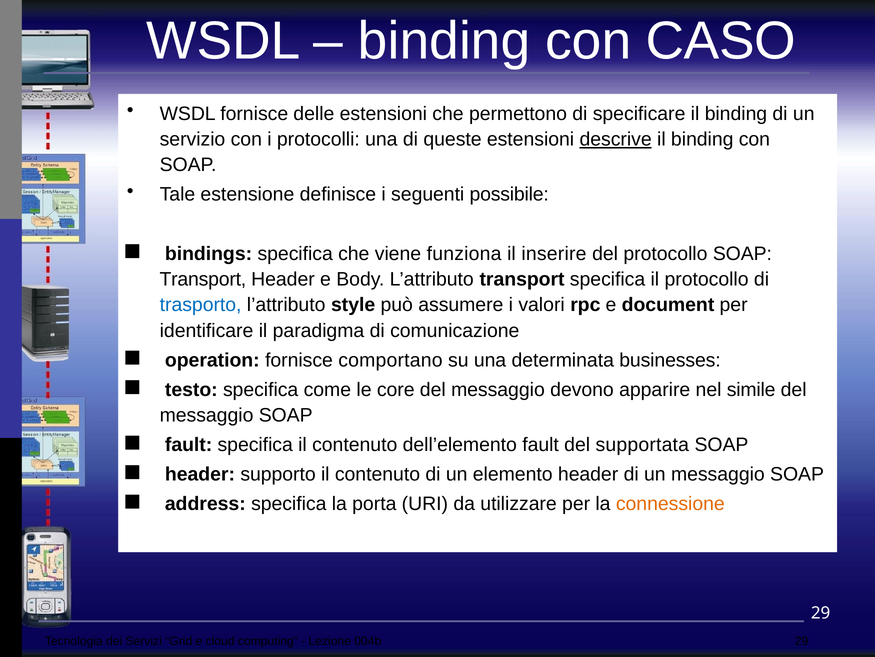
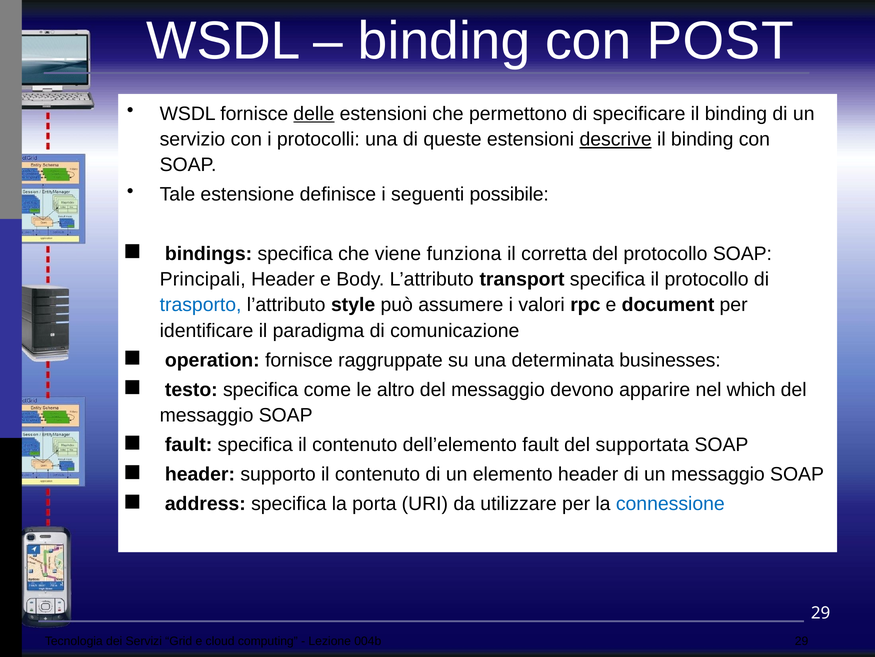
CASO: CASO -> POST (720, 41)
delle underline: none -> present (314, 114)
inserire: inserire -> corretta (554, 253)
Transport: Transport -> Principali (203, 279)
comportano: comportano -> raggruppate (391, 360)
core: core -> altro (396, 389)
simile: simile -> which (751, 389)
connessione colour: orange -> blue (670, 503)
